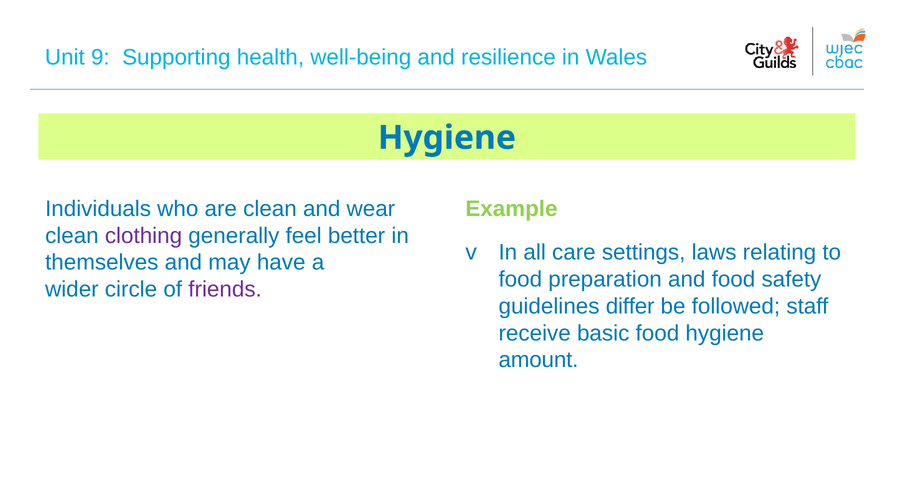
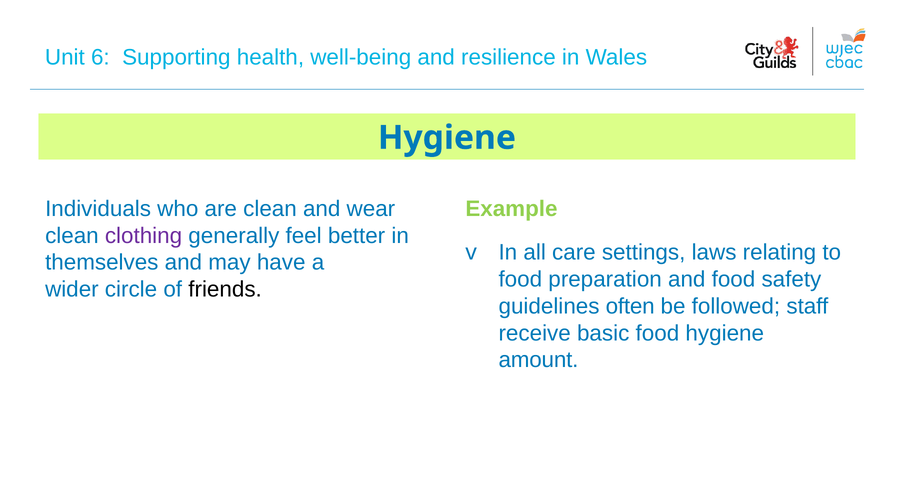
9: 9 -> 6 (100, 57)
friends colour: purple -> black (225, 290)
differ: differ -> often (630, 307)
